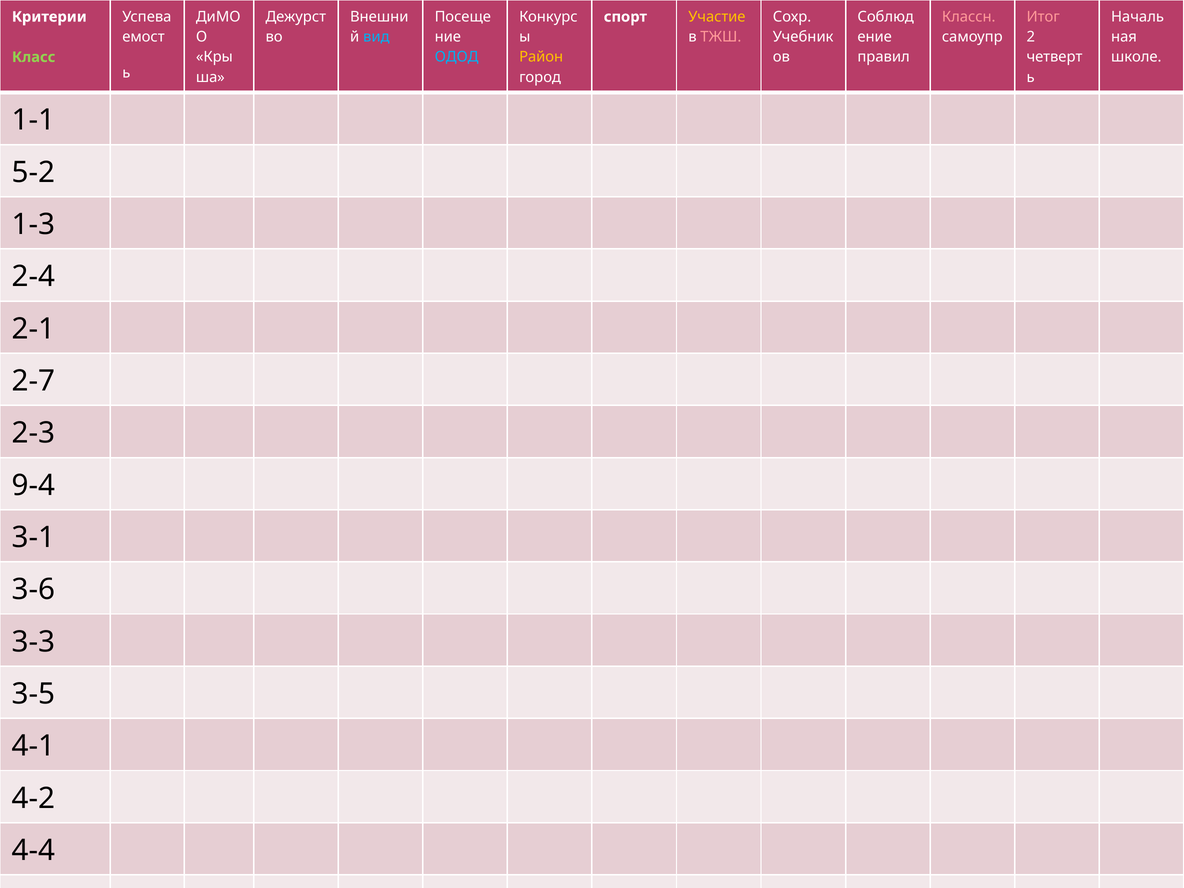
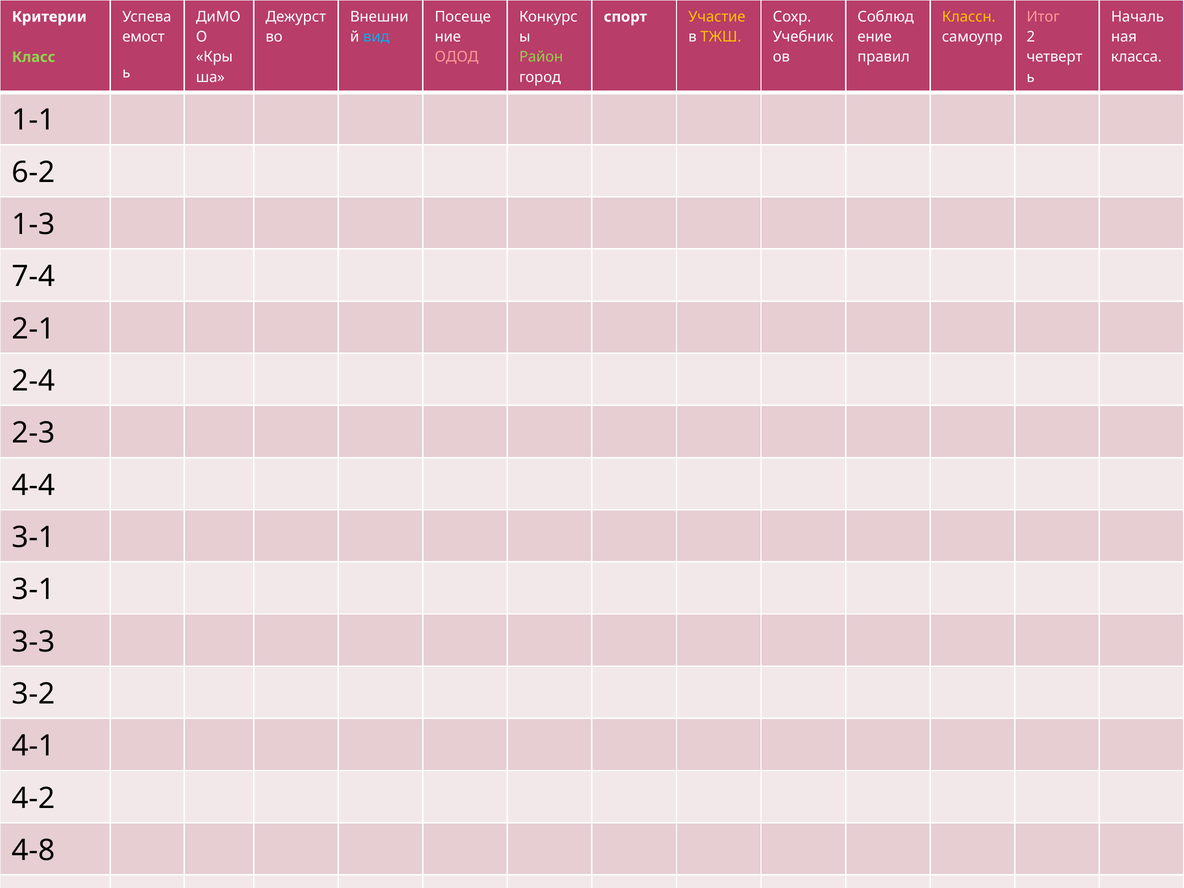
Классн colour: pink -> yellow (969, 17)
ТЖШ colour: pink -> yellow (721, 37)
ОДОД colour: light blue -> pink (457, 57)
Район colour: yellow -> light green (541, 57)
школе: школе -> класса (1136, 57)
5-2: 5-2 -> 6-2 (34, 172)
2-4: 2-4 -> 7-4 (34, 277)
2-7: 2-7 -> 2-4 (34, 381)
9-4: 9-4 -> 4-4 (34, 485)
3-6: 3-6 -> 3-1 (34, 590)
3-5: 3-5 -> 3-2 (34, 694)
4-4: 4-4 -> 4-8 (34, 850)
